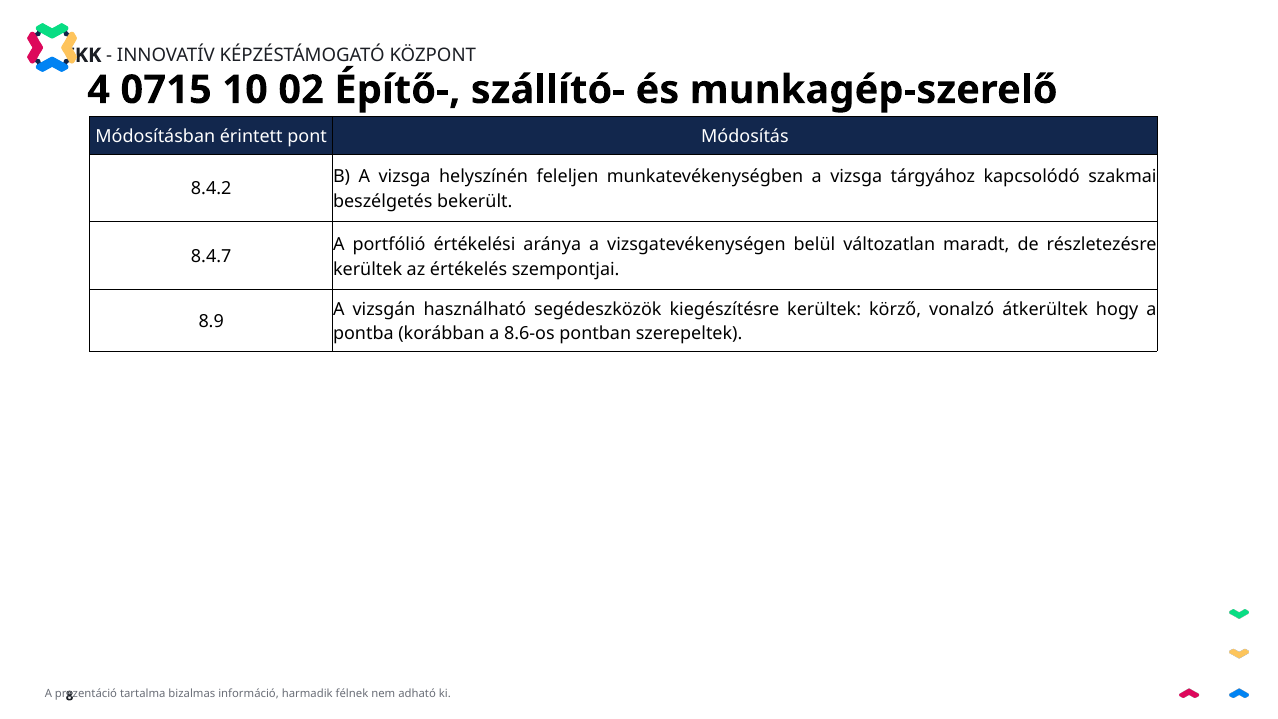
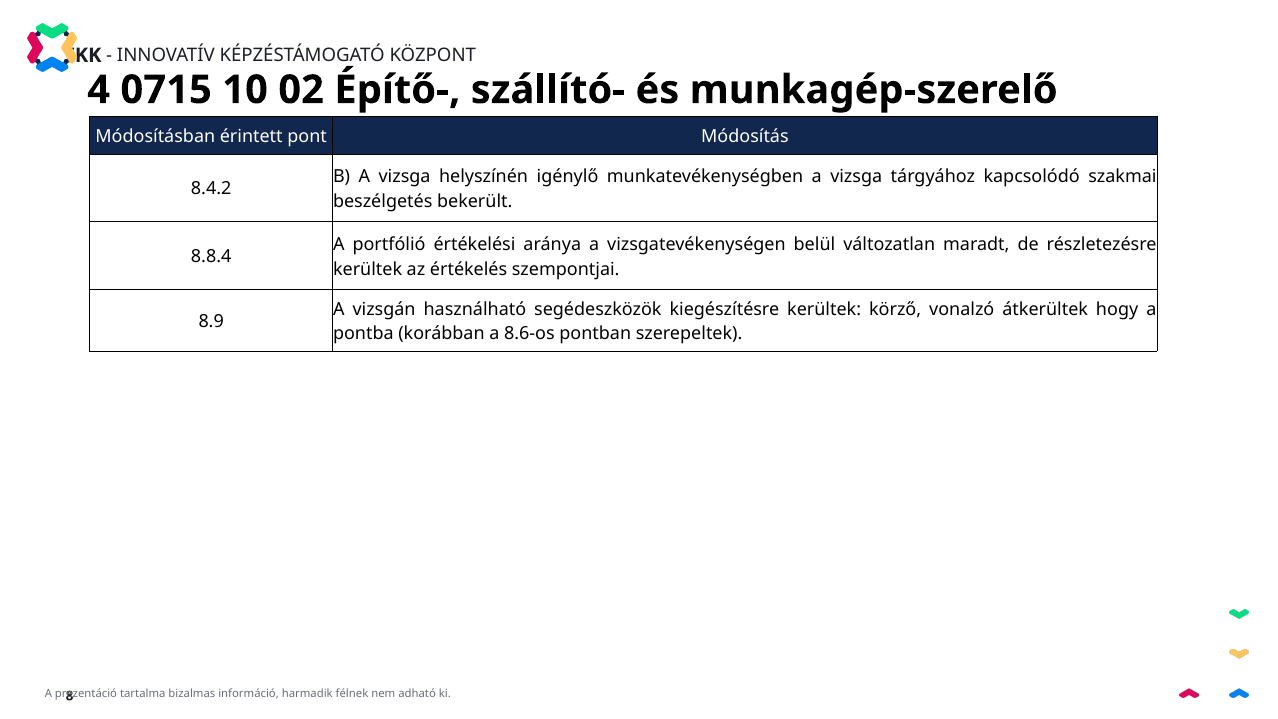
feleljen: feleljen -> igénylő (567, 177)
8.4.7: 8.4.7 -> 8.8.4 (211, 257)
